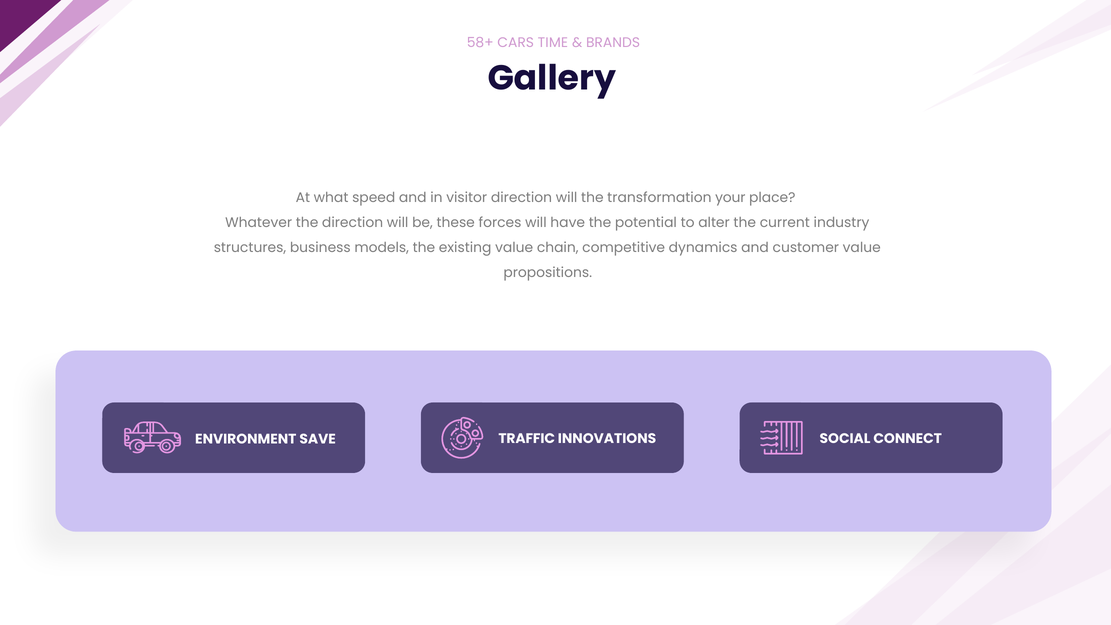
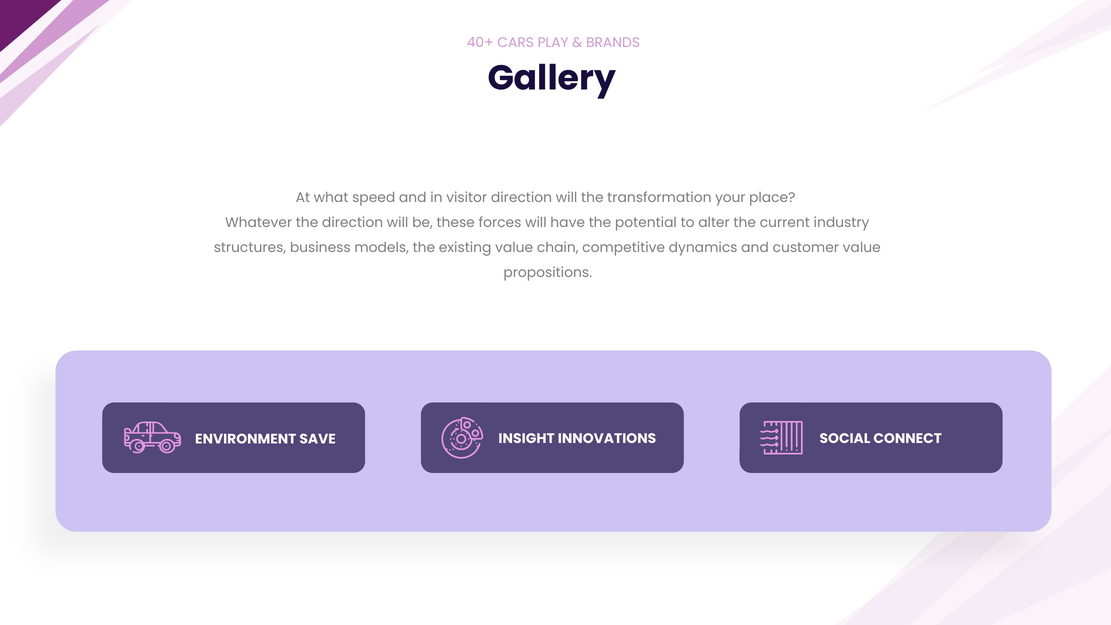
58+: 58+ -> 40+ (480, 43)
TIME: TIME -> PLAY (553, 43)
TRAFFIC: TRAFFIC -> INSIGHT (527, 439)
